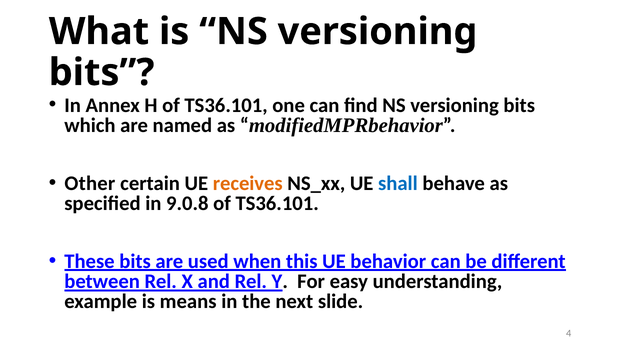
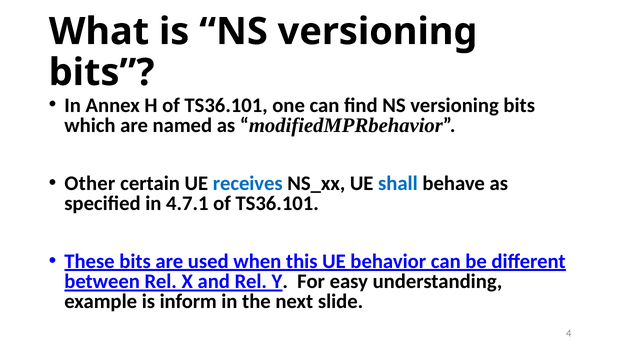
receives colour: orange -> blue (248, 183)
9.0.8: 9.0.8 -> 4.7.1 (187, 203)
means: means -> inform (188, 301)
